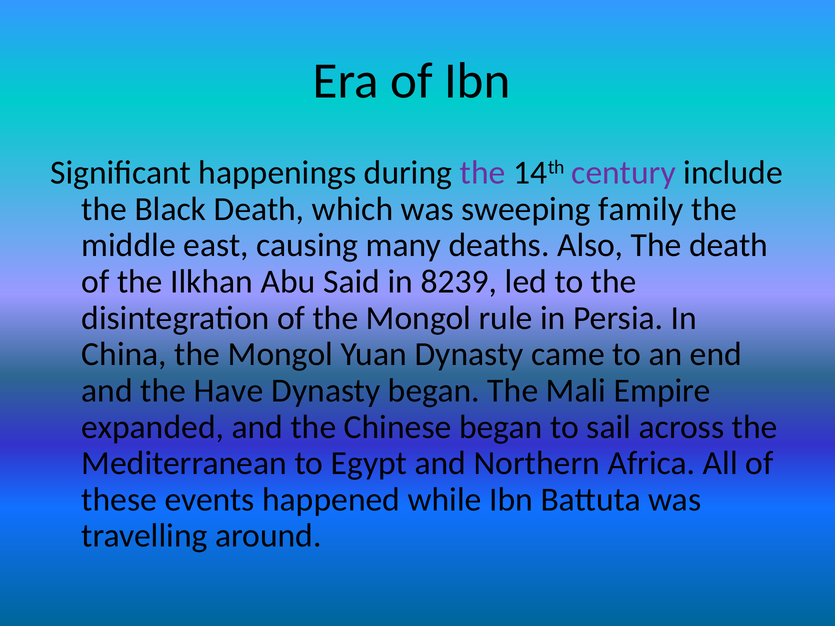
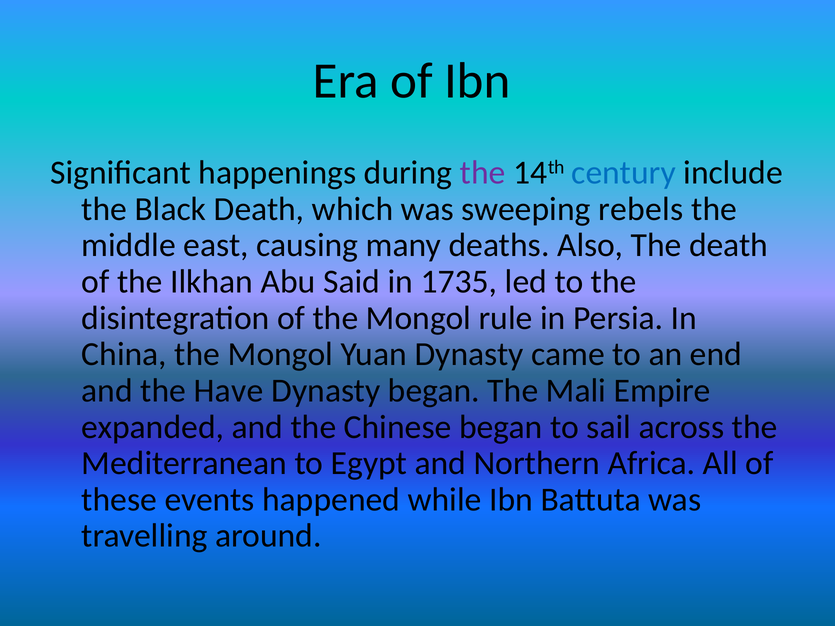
century colour: purple -> blue (624, 173)
family: family -> rebels (641, 209)
8239: 8239 -> 1735 (459, 282)
